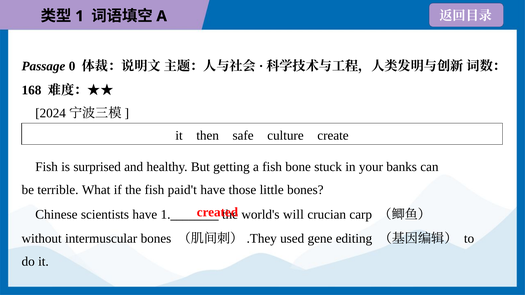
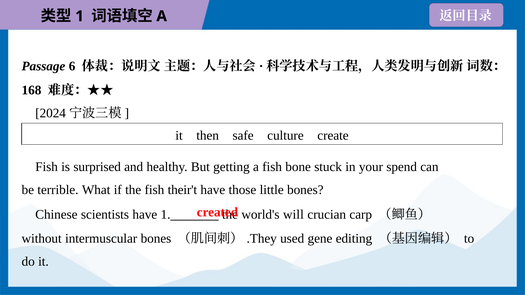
0: 0 -> 6 (72, 66)
banks: banks -> spend (402, 167)
paid't: paid't -> their't (182, 190)
